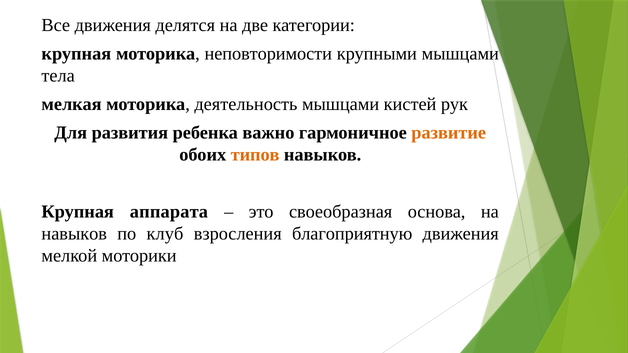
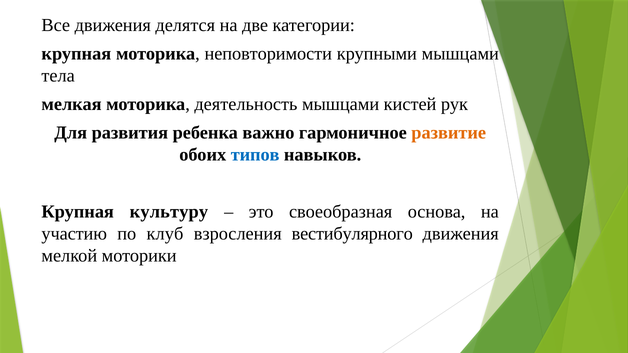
типов colour: orange -> blue (255, 155)
аппарата: аппарата -> культуру (169, 212)
навыков: навыков -> участию (74, 234)
благоприятную: благоприятную -> вестибулярного (352, 234)
